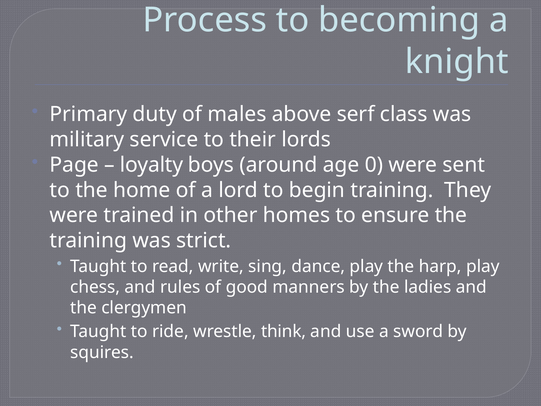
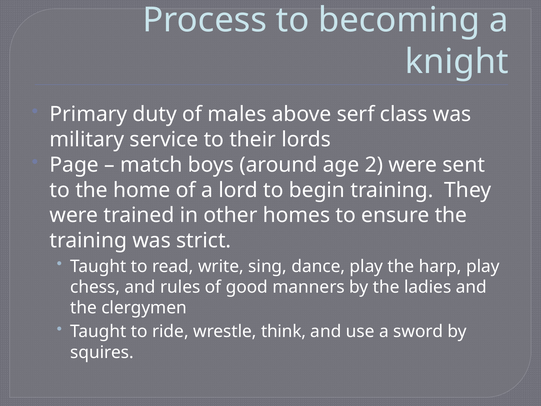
loyalty: loyalty -> match (151, 165)
0: 0 -> 2 (374, 165)
